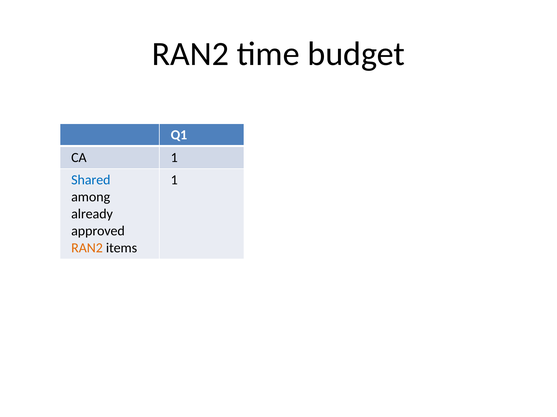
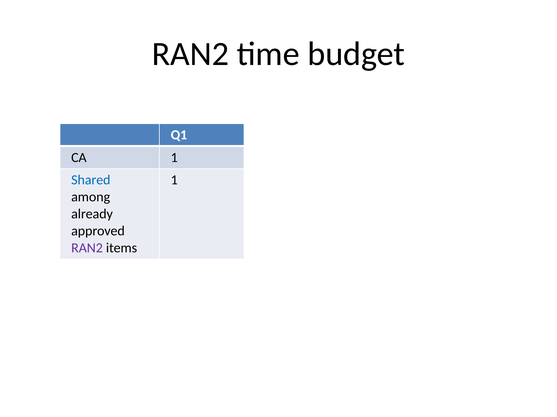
RAN2 colour: orange -> purple (87, 248)
